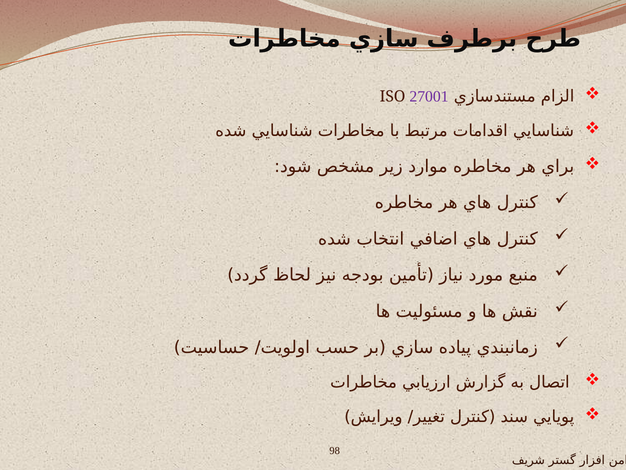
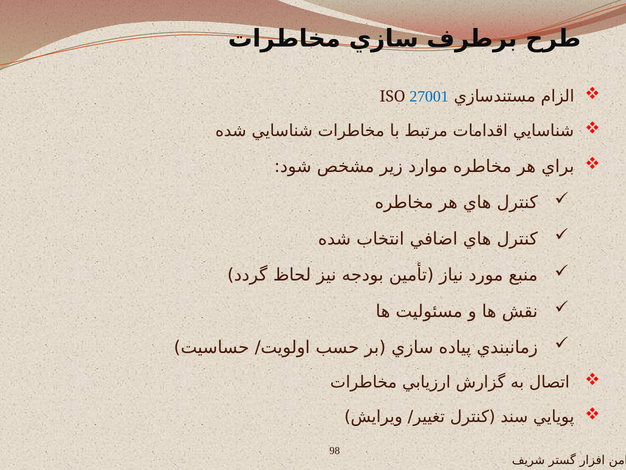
27001 colour: purple -> blue (429, 96)
